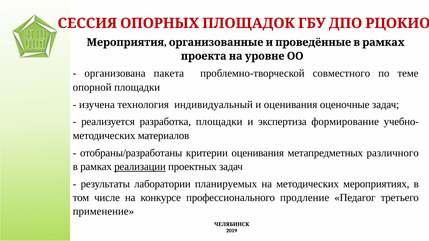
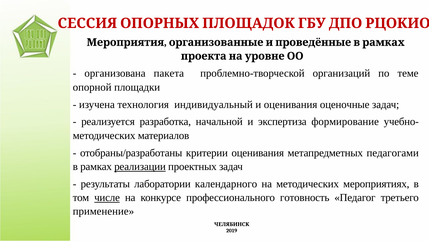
совместного: совместного -> организаций (341, 73)
разработка площадки: площадки -> начальной (219, 122)
различного: различного -> педагогами (393, 153)
планируемых: планируемых -> календарного (226, 184)
числе underline: none -> present (107, 198)
продление: продление -> готовность (305, 198)
